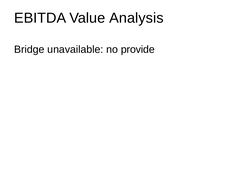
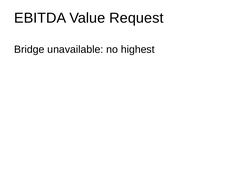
Analysis: Analysis -> Request (136, 18)
provide: provide -> highest (138, 49)
